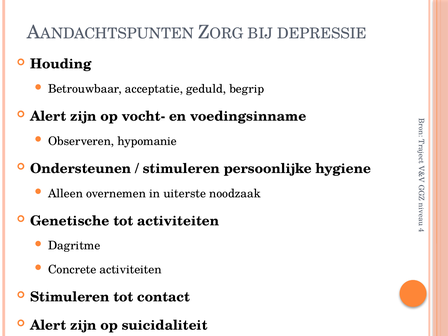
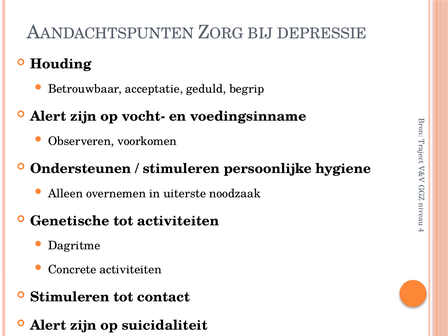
hypomanie: hypomanie -> voorkomen (147, 141)
